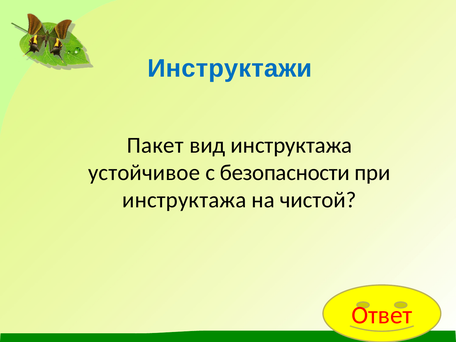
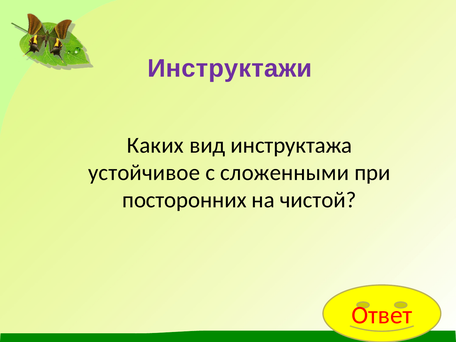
Инструктажи colour: blue -> purple (230, 69)
Пакет: Пакет -> Каких (155, 145)
безопасности: безопасности -> сложенными (285, 173)
инструктажа: инструктажа -> посторонних (184, 200)
